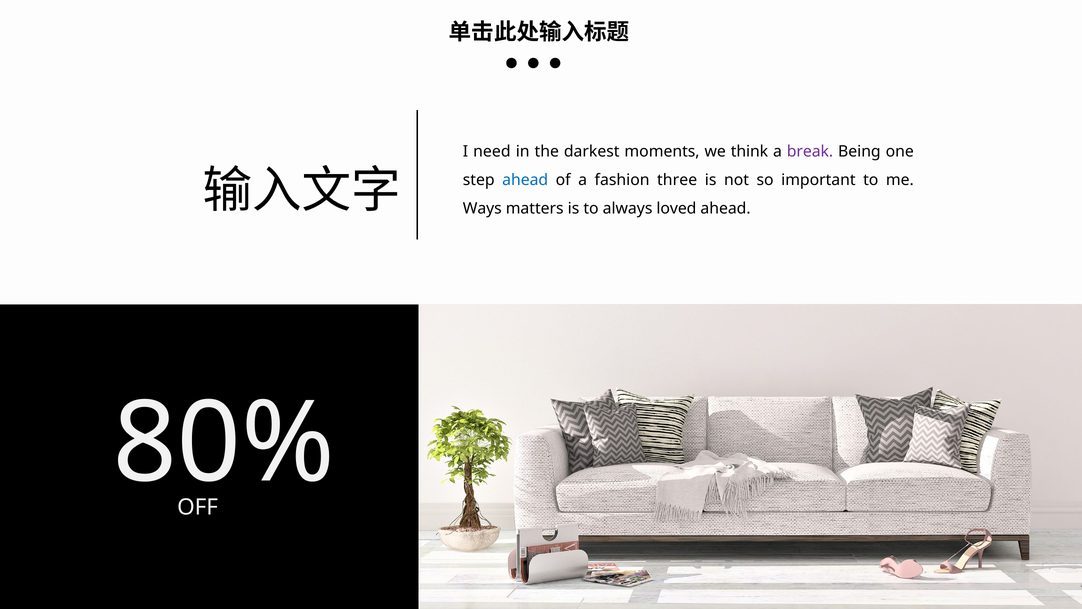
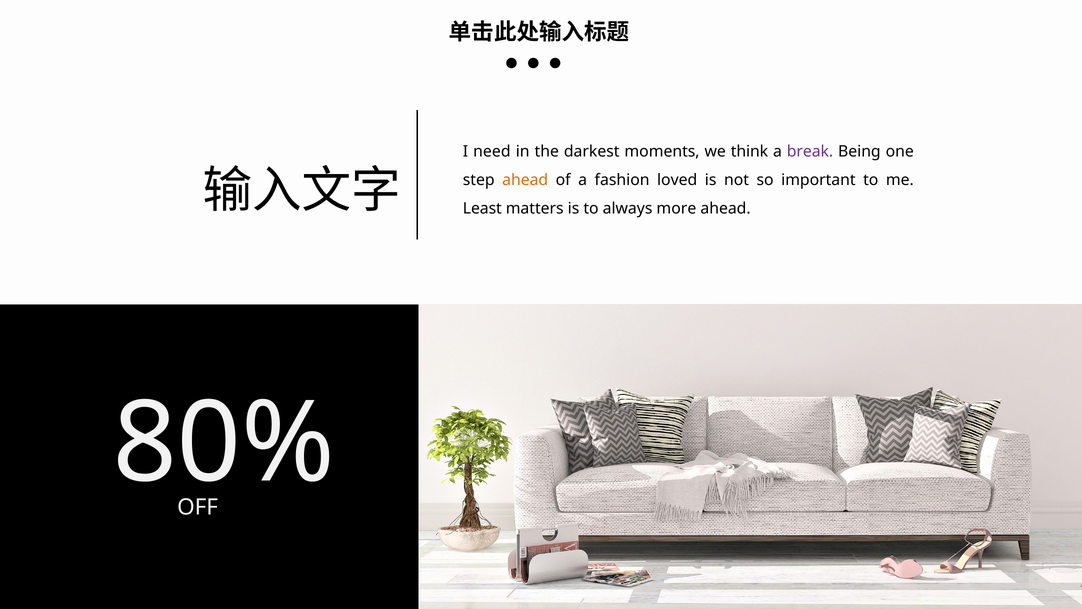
ahead colour: blue -> orange (525, 180)
three: three -> loved (677, 180)
Ways: Ways -> Least (482, 208)
loved: loved -> more (676, 208)
